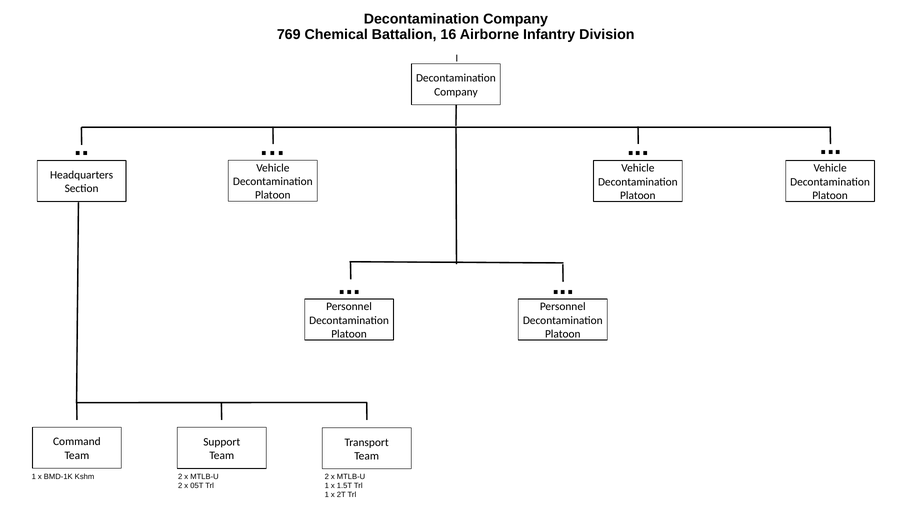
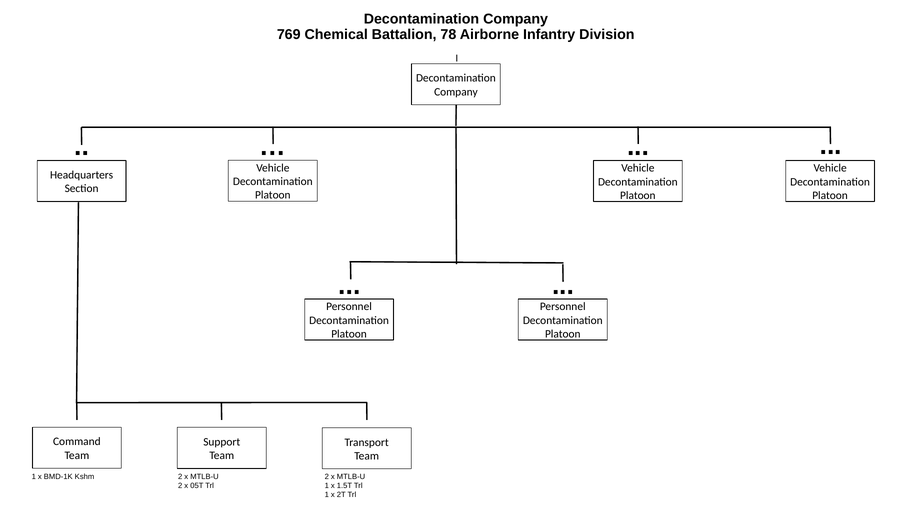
16: 16 -> 78 (448, 35)
